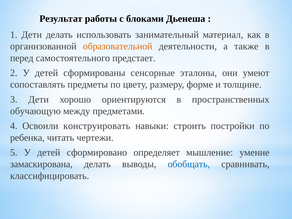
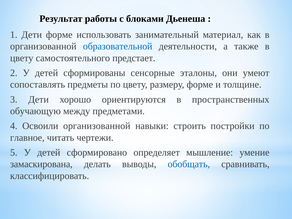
Дети делать: делать -> форме (59, 35)
образовательной colour: orange -> blue (118, 46)
перед: перед -> цвету (22, 58)
Освоили конструировать: конструировать -> организованной (97, 126)
ребенка: ребенка -> главное (27, 138)
